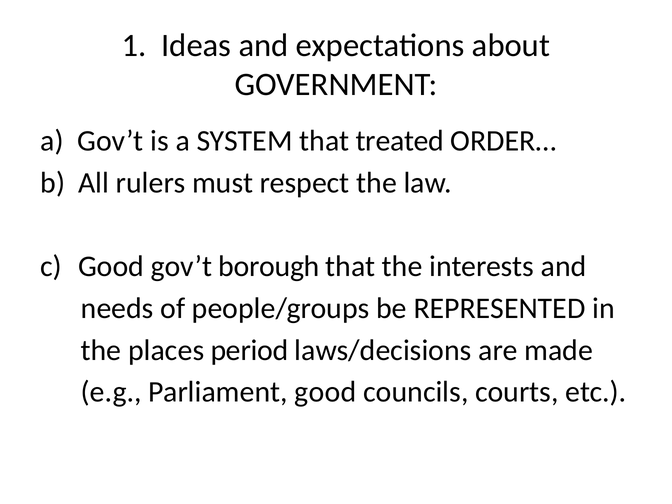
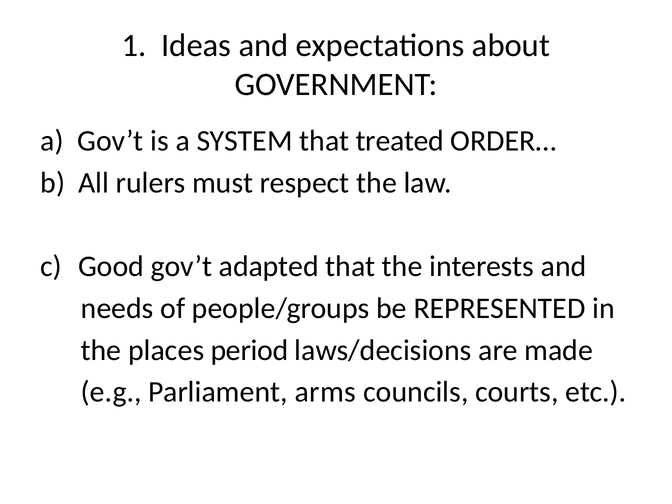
borough: borough -> adapted (269, 267)
Parliament good: good -> arms (325, 392)
